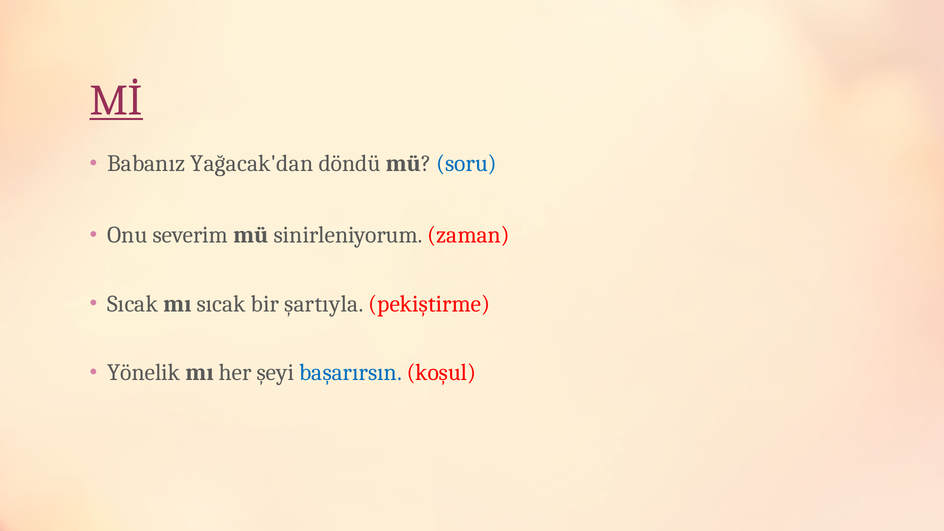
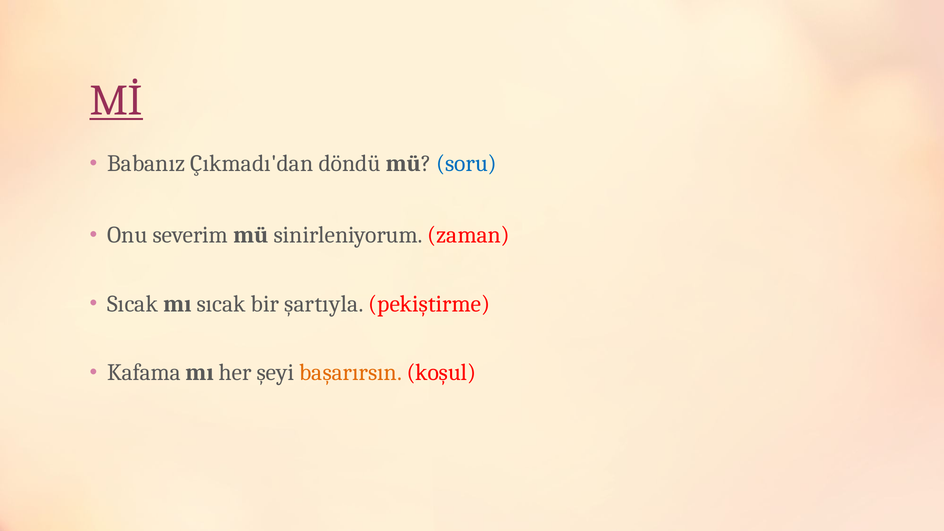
Yağacak'dan: Yağacak'dan -> Çıkmadı'dan (252, 164)
Yönelik: Yönelik -> Kafama (144, 372)
başarırsın colour: blue -> orange (351, 372)
